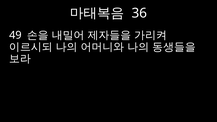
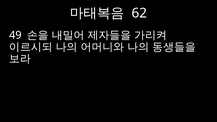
36: 36 -> 62 (139, 13)
